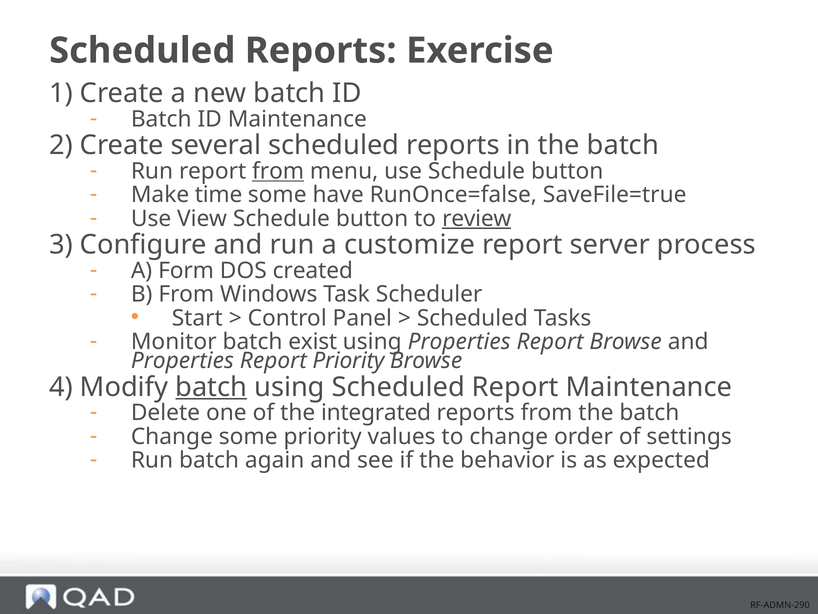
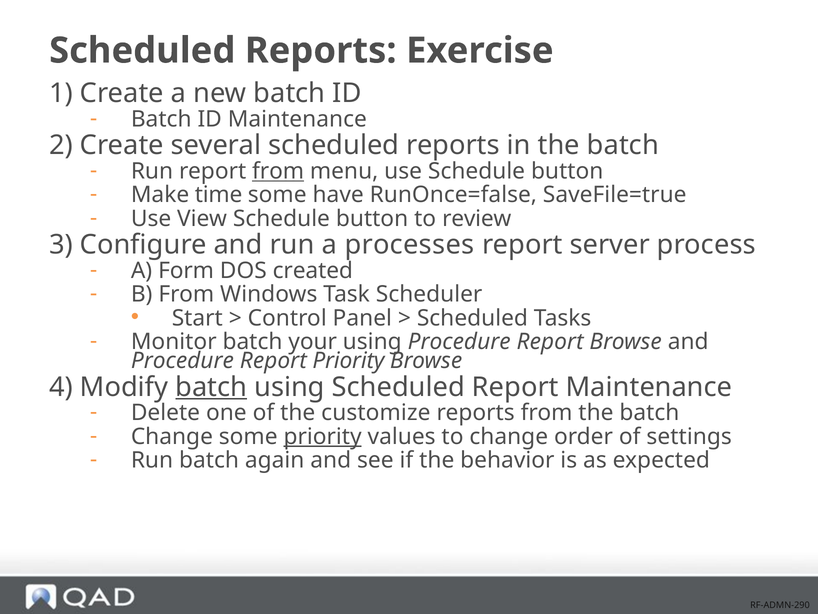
review underline: present -> none (477, 218)
customize: customize -> processes (409, 245)
exist: exist -> your (313, 341)
using Properties: Properties -> Procedure (459, 341)
Properties: Properties -> Procedure (182, 361)
integrated: integrated -> customize (376, 413)
priority underline: none -> present (323, 436)
